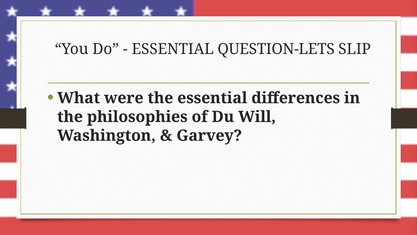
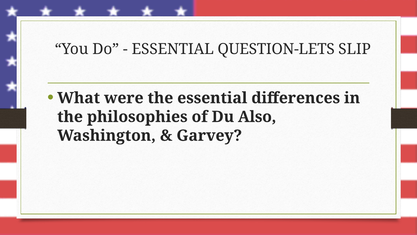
Will: Will -> Also (257, 117)
